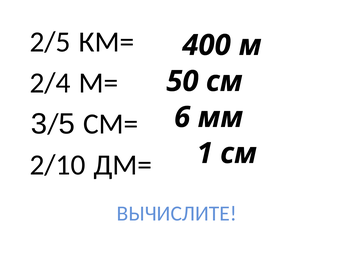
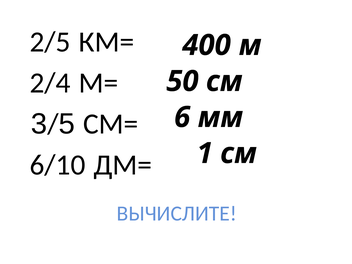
2/10: 2/10 -> 6/10 (57, 165)
